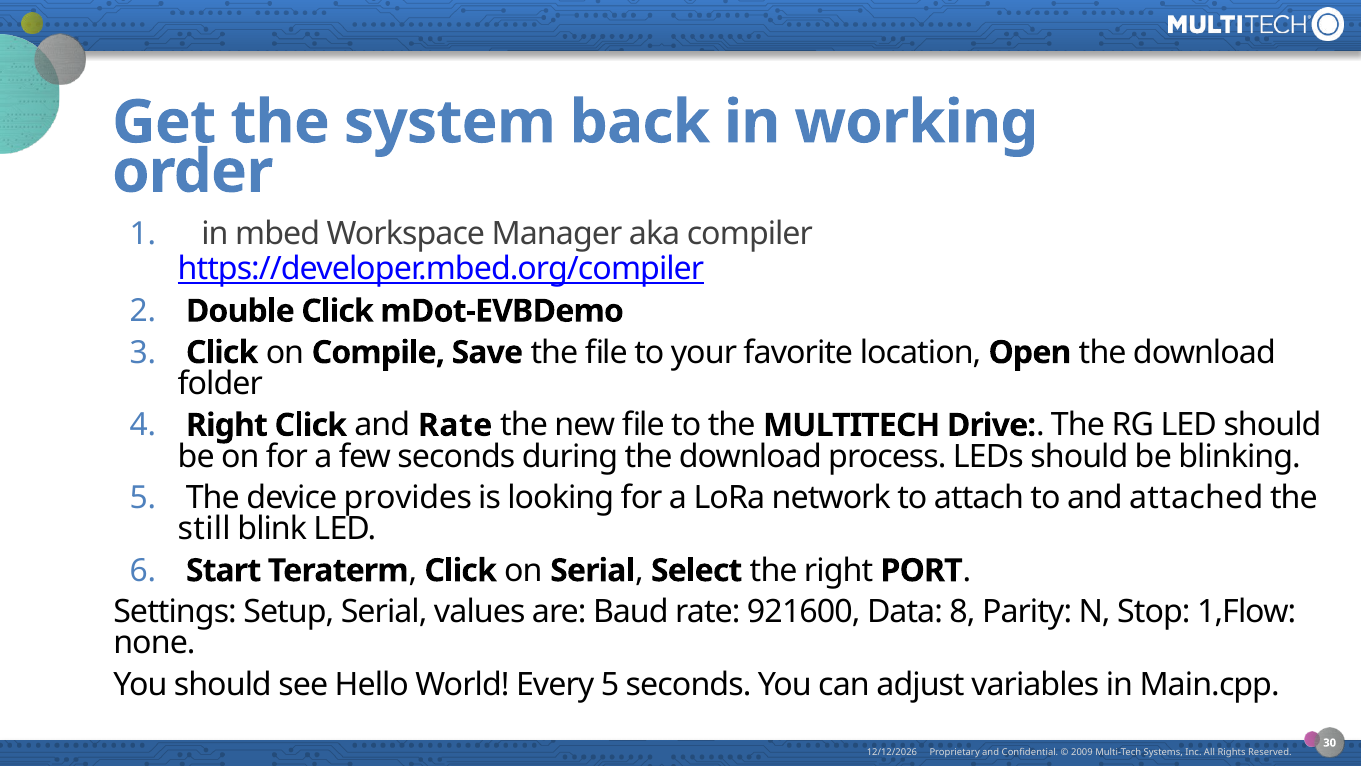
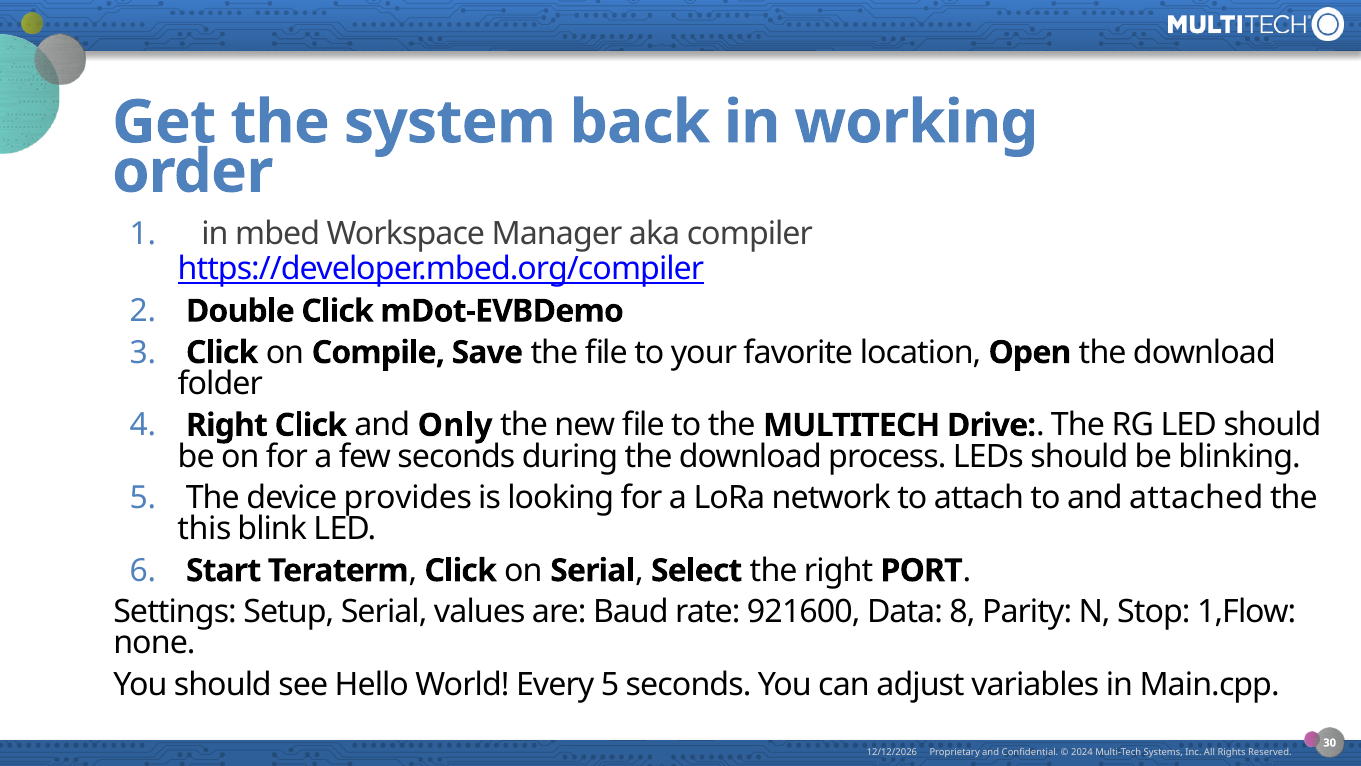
and Rate: Rate -> Only (455, 425)
still: still -> this (204, 529)
2009: 2009 -> 2024 (1082, 752)
